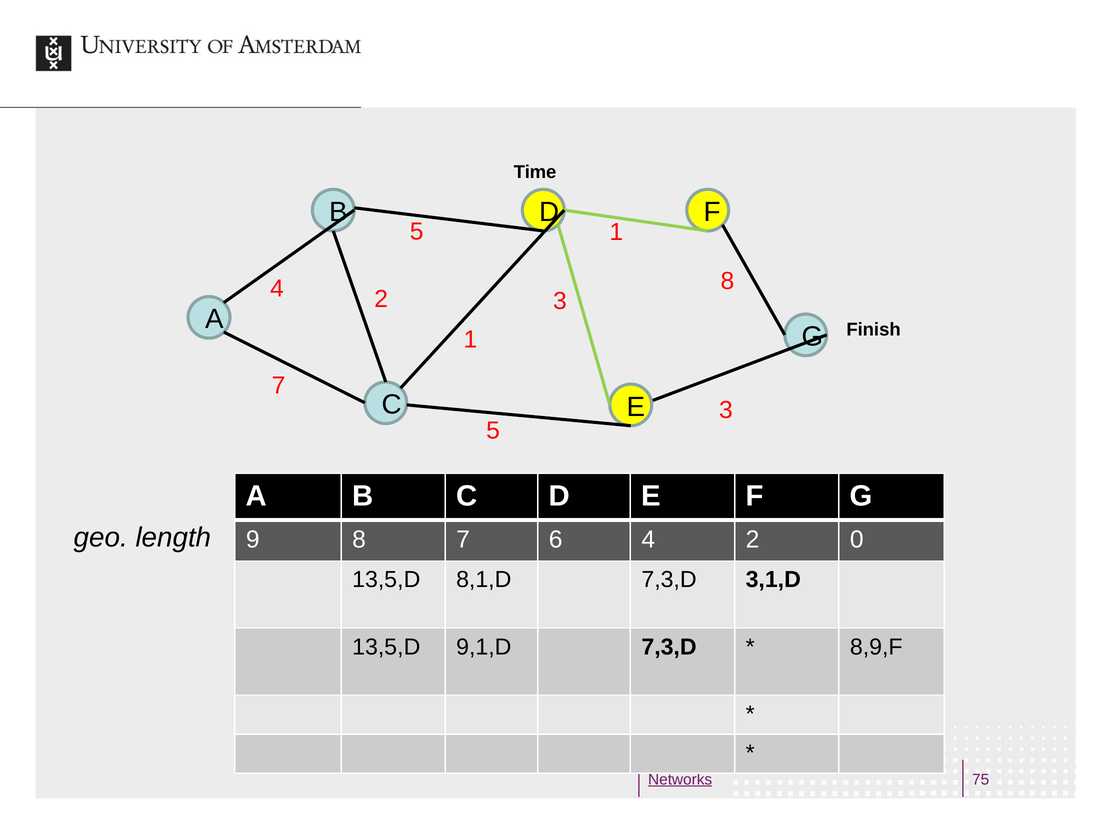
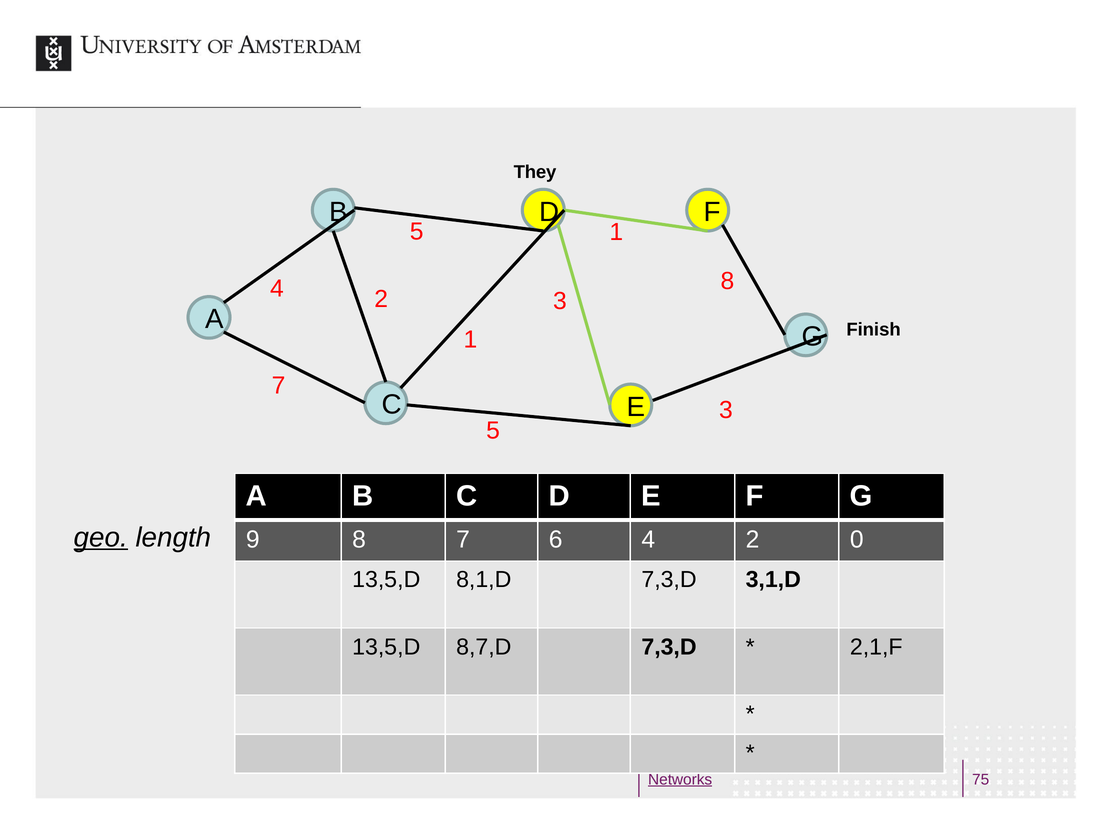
Time: Time -> They (535, 172)
geo underline: none -> present (101, 537)
9,1,D: 9,1,D -> 8,7,D (484, 646)
8,9,F: 8,9,F -> 2,1,F (876, 646)
